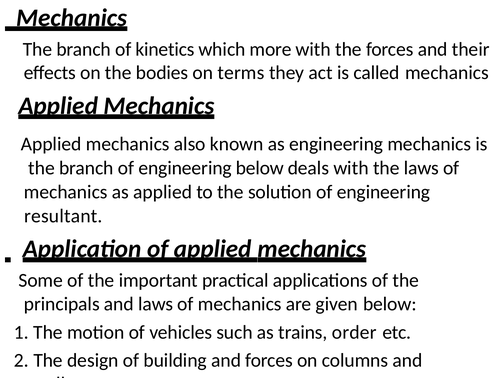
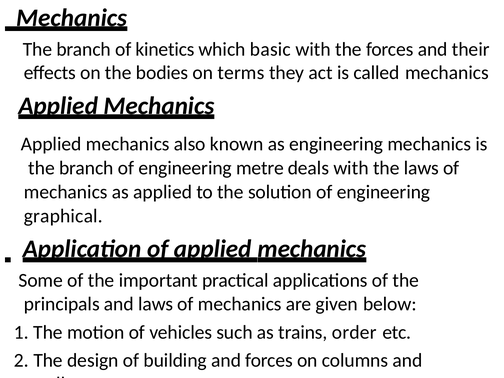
more: more -> basic (270, 49)
engineering below: below -> metre (260, 168)
resultant: resultant -> graphical (63, 216)
